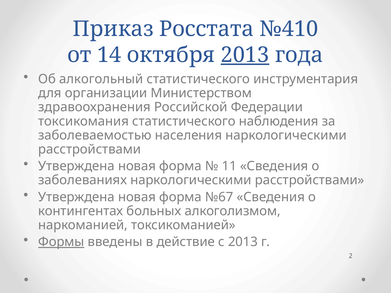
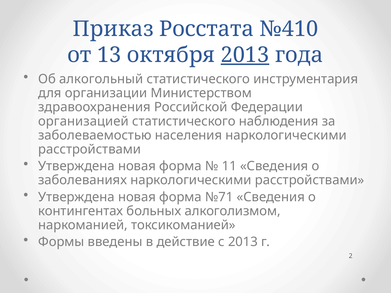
14: 14 -> 13 (109, 55)
токсикомания: токсикомания -> организацией (83, 121)
№67: №67 -> №71 (219, 197)
Формы underline: present -> none (61, 242)
